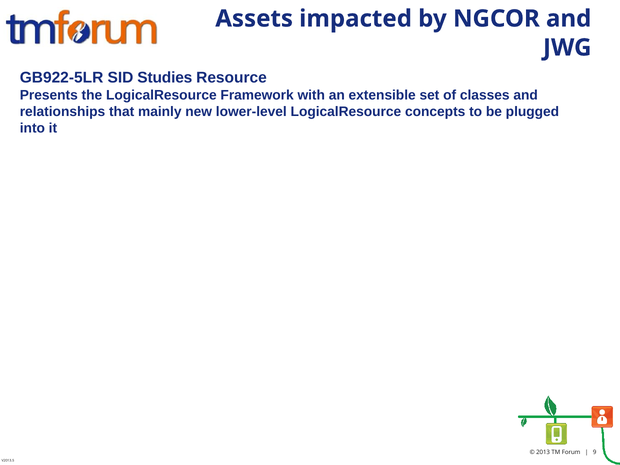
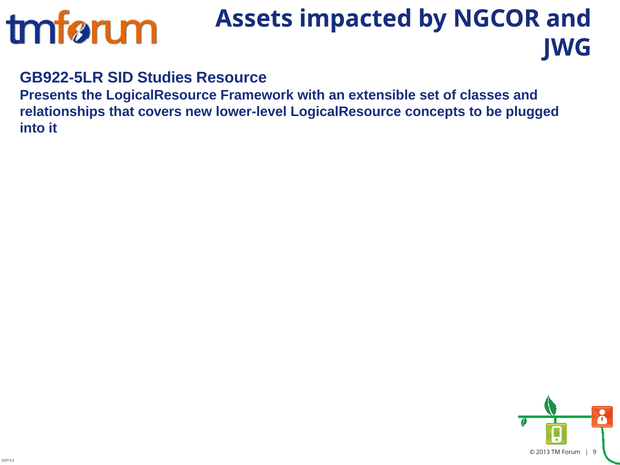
mainly: mainly -> covers (160, 112)
